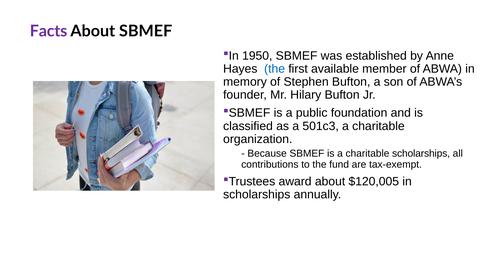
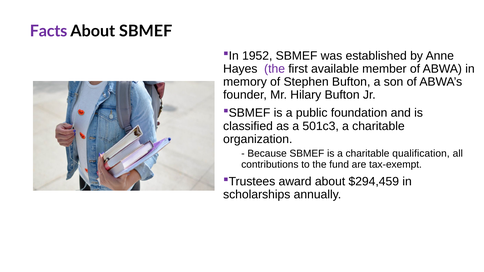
1950: 1950 -> 1952 (257, 56)
the colour: blue -> purple (275, 69)
charitable scholarships: scholarships -> qualification (421, 154)
$120,005: $120,005 -> $294,459 (374, 182)
